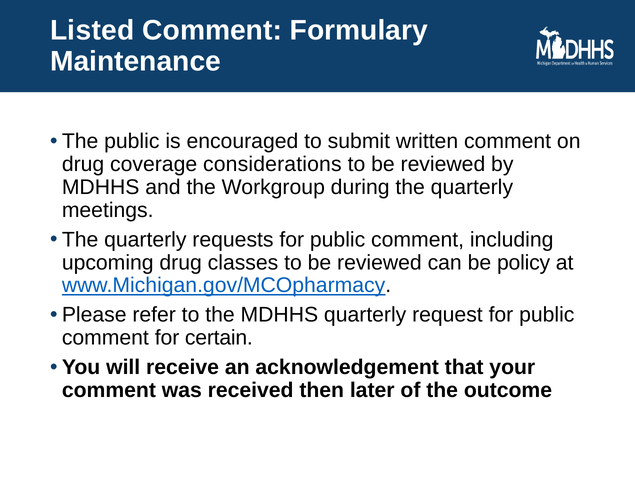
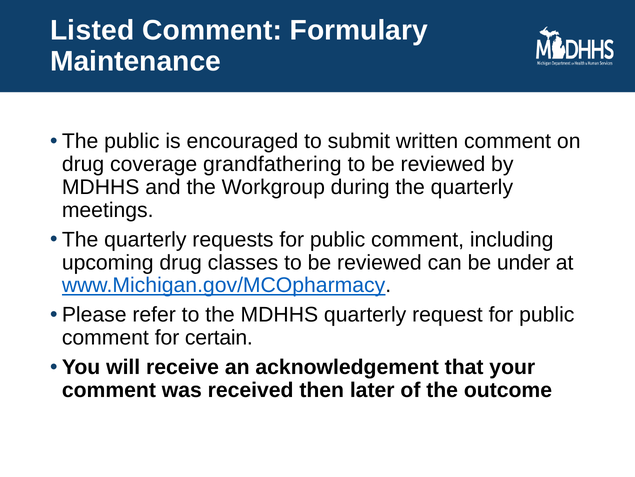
considerations: considerations -> grandfathering (272, 164)
policy: policy -> under (524, 262)
